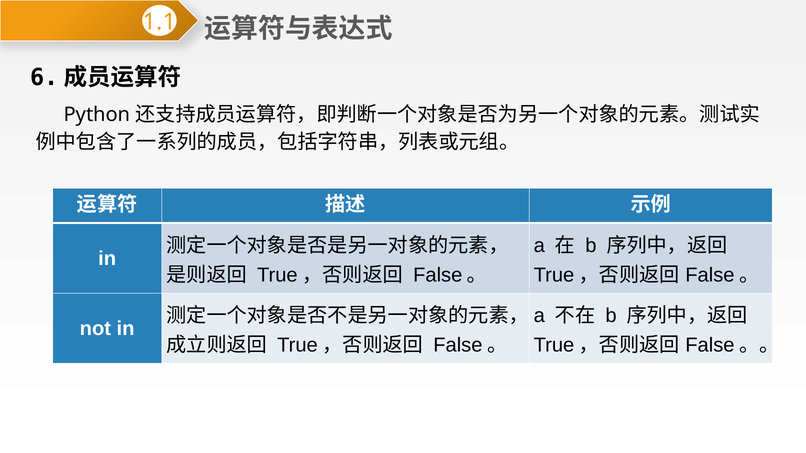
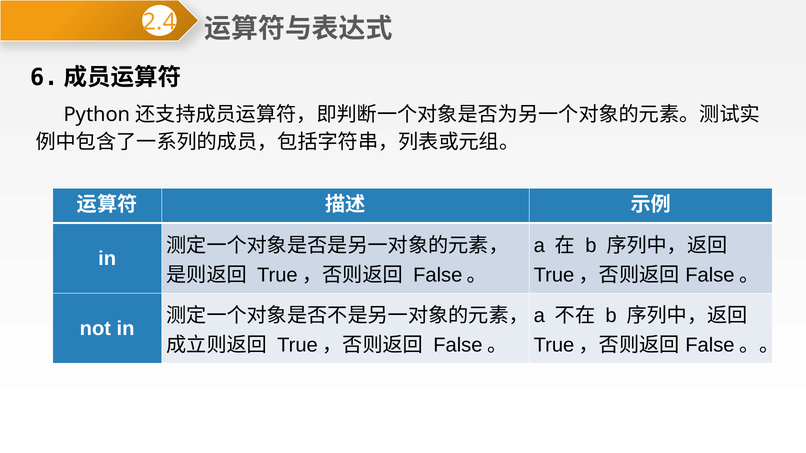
1.1: 1.1 -> 2.4 (159, 22)
